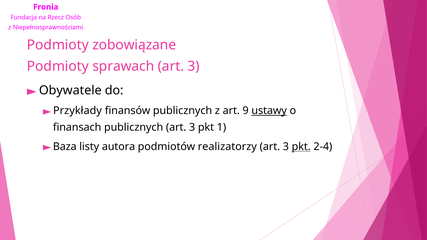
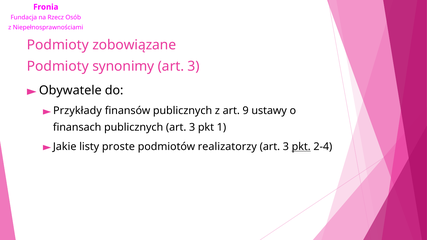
sprawach: sprawach -> synonimy (123, 66)
ustawy underline: present -> none (269, 111)
Baza: Baza -> Jakie (65, 147)
autora: autora -> proste (118, 147)
